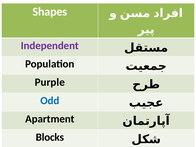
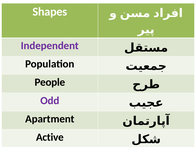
Purple: Purple -> People (50, 82)
Odd colour: blue -> purple (50, 101)
Blocks: Blocks -> Active (50, 137)
